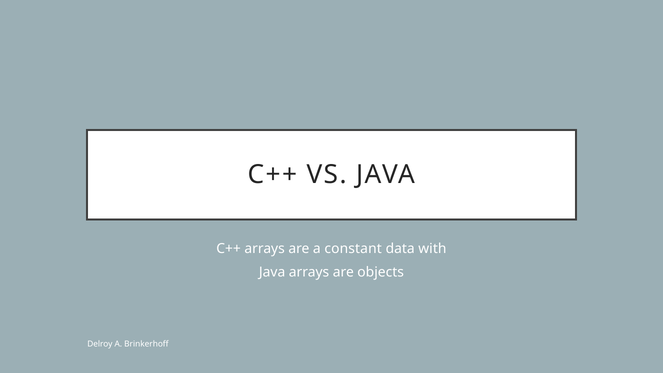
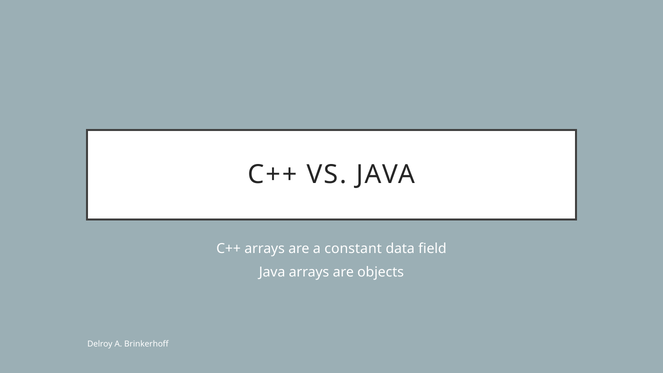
with: with -> field (432, 248)
